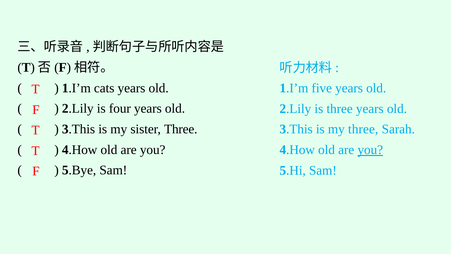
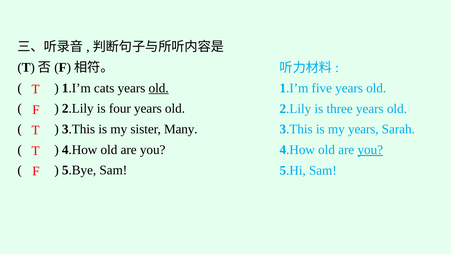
old underline: none -> present (159, 88)
sister Three: Three -> Many (181, 129)
my three: three -> years (363, 129)
